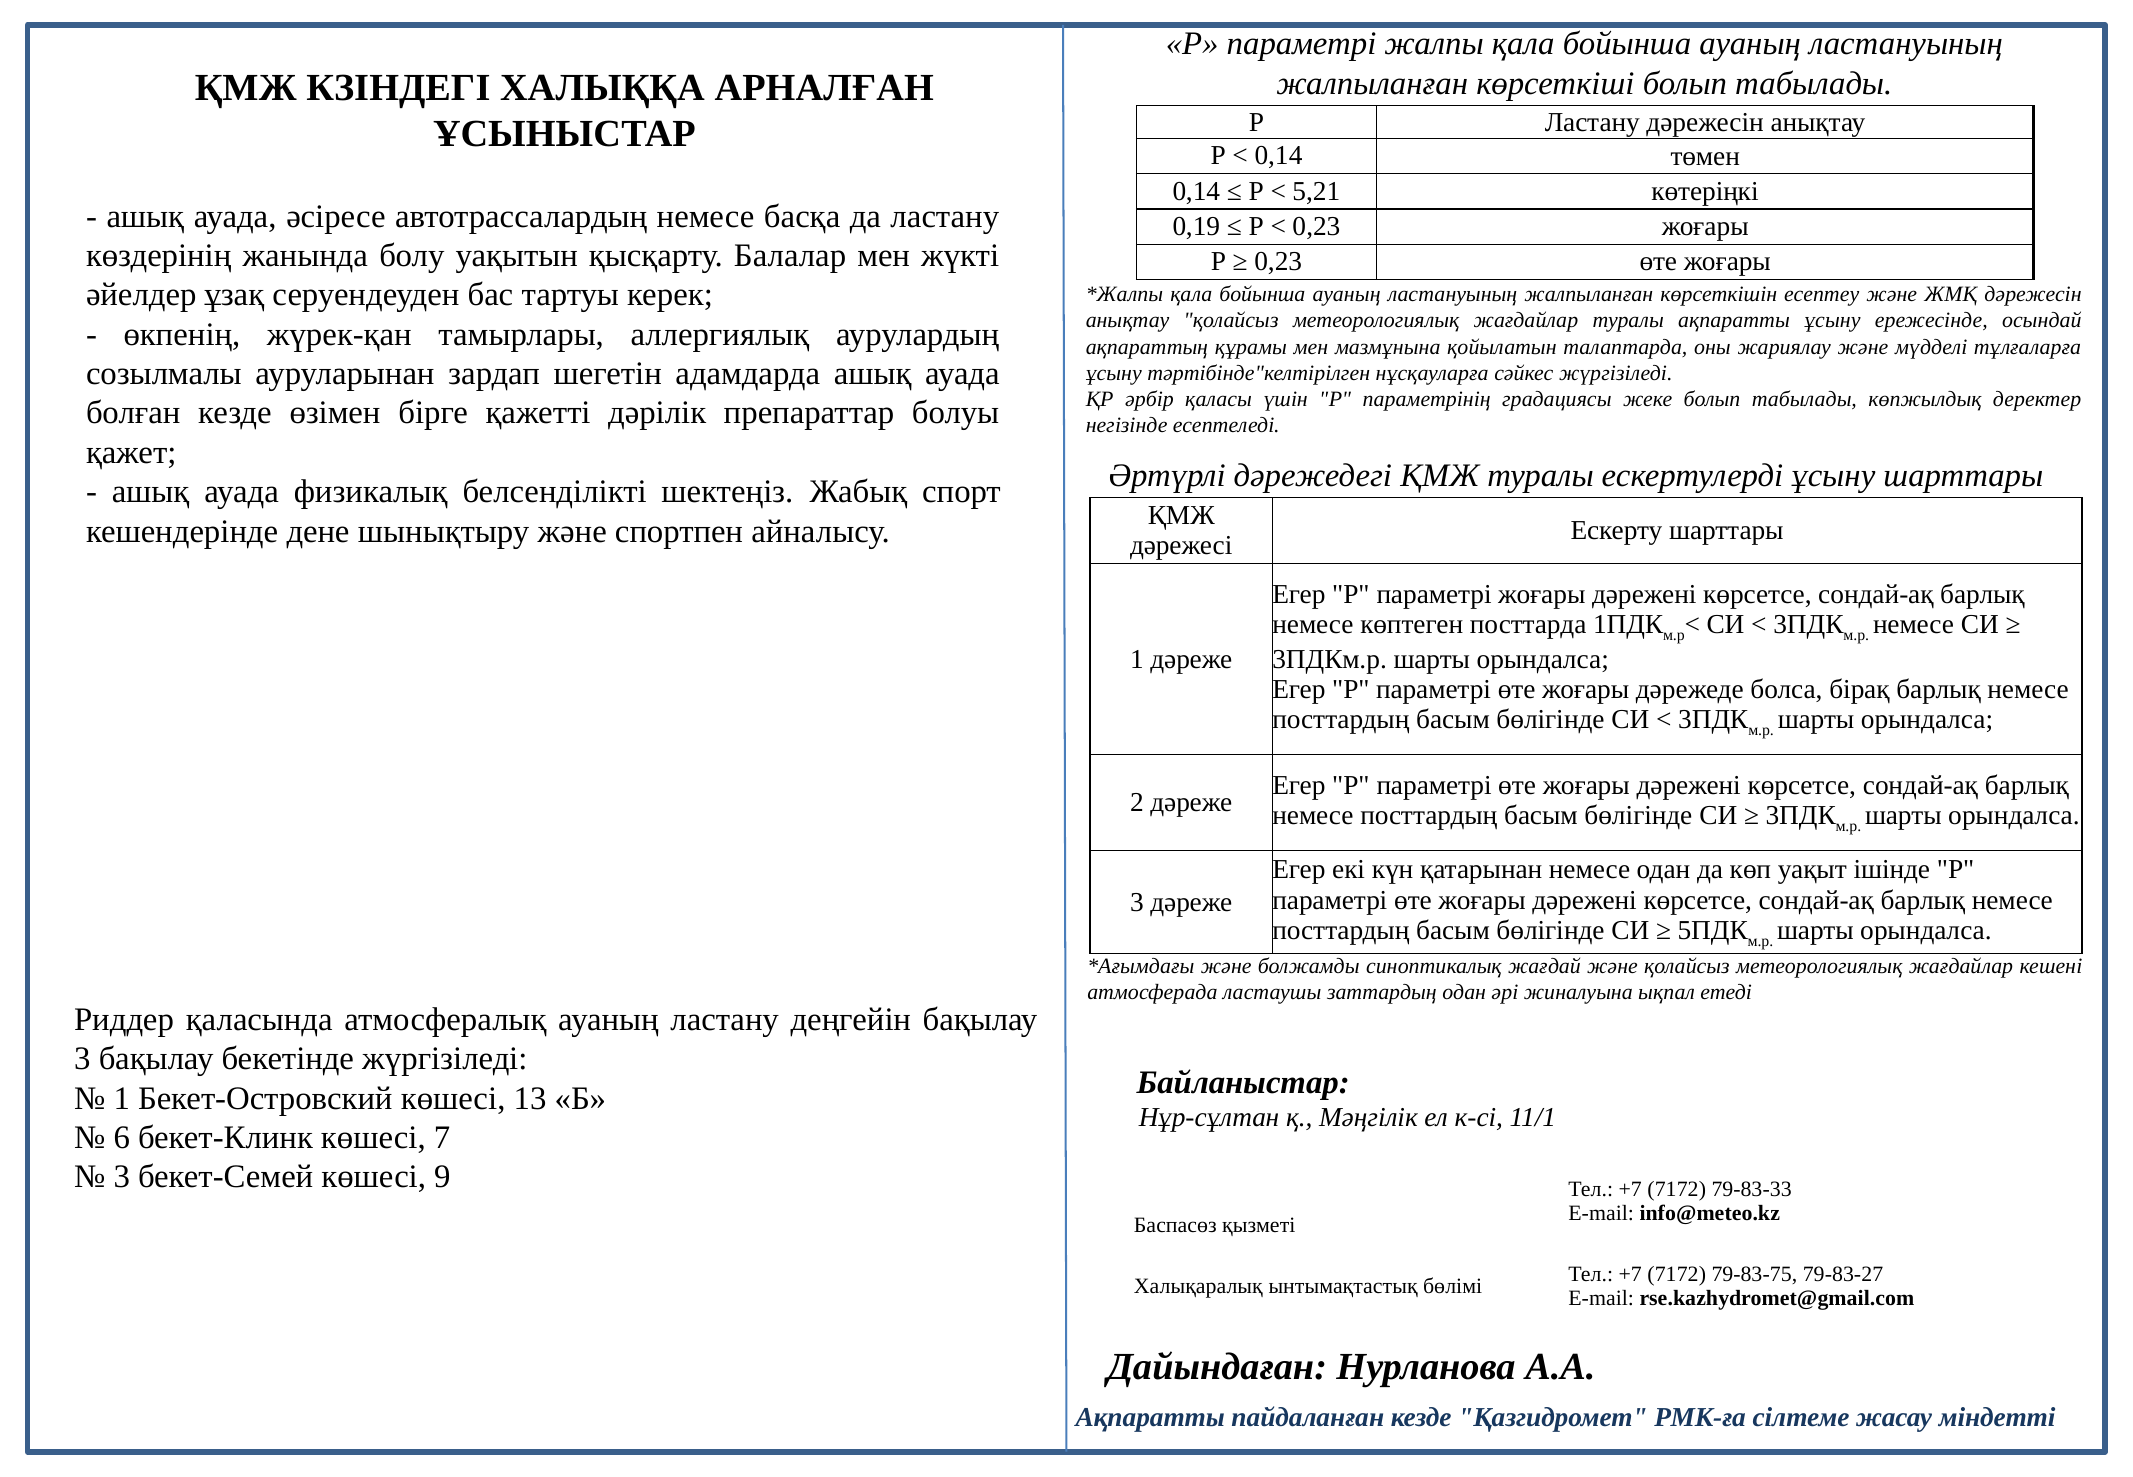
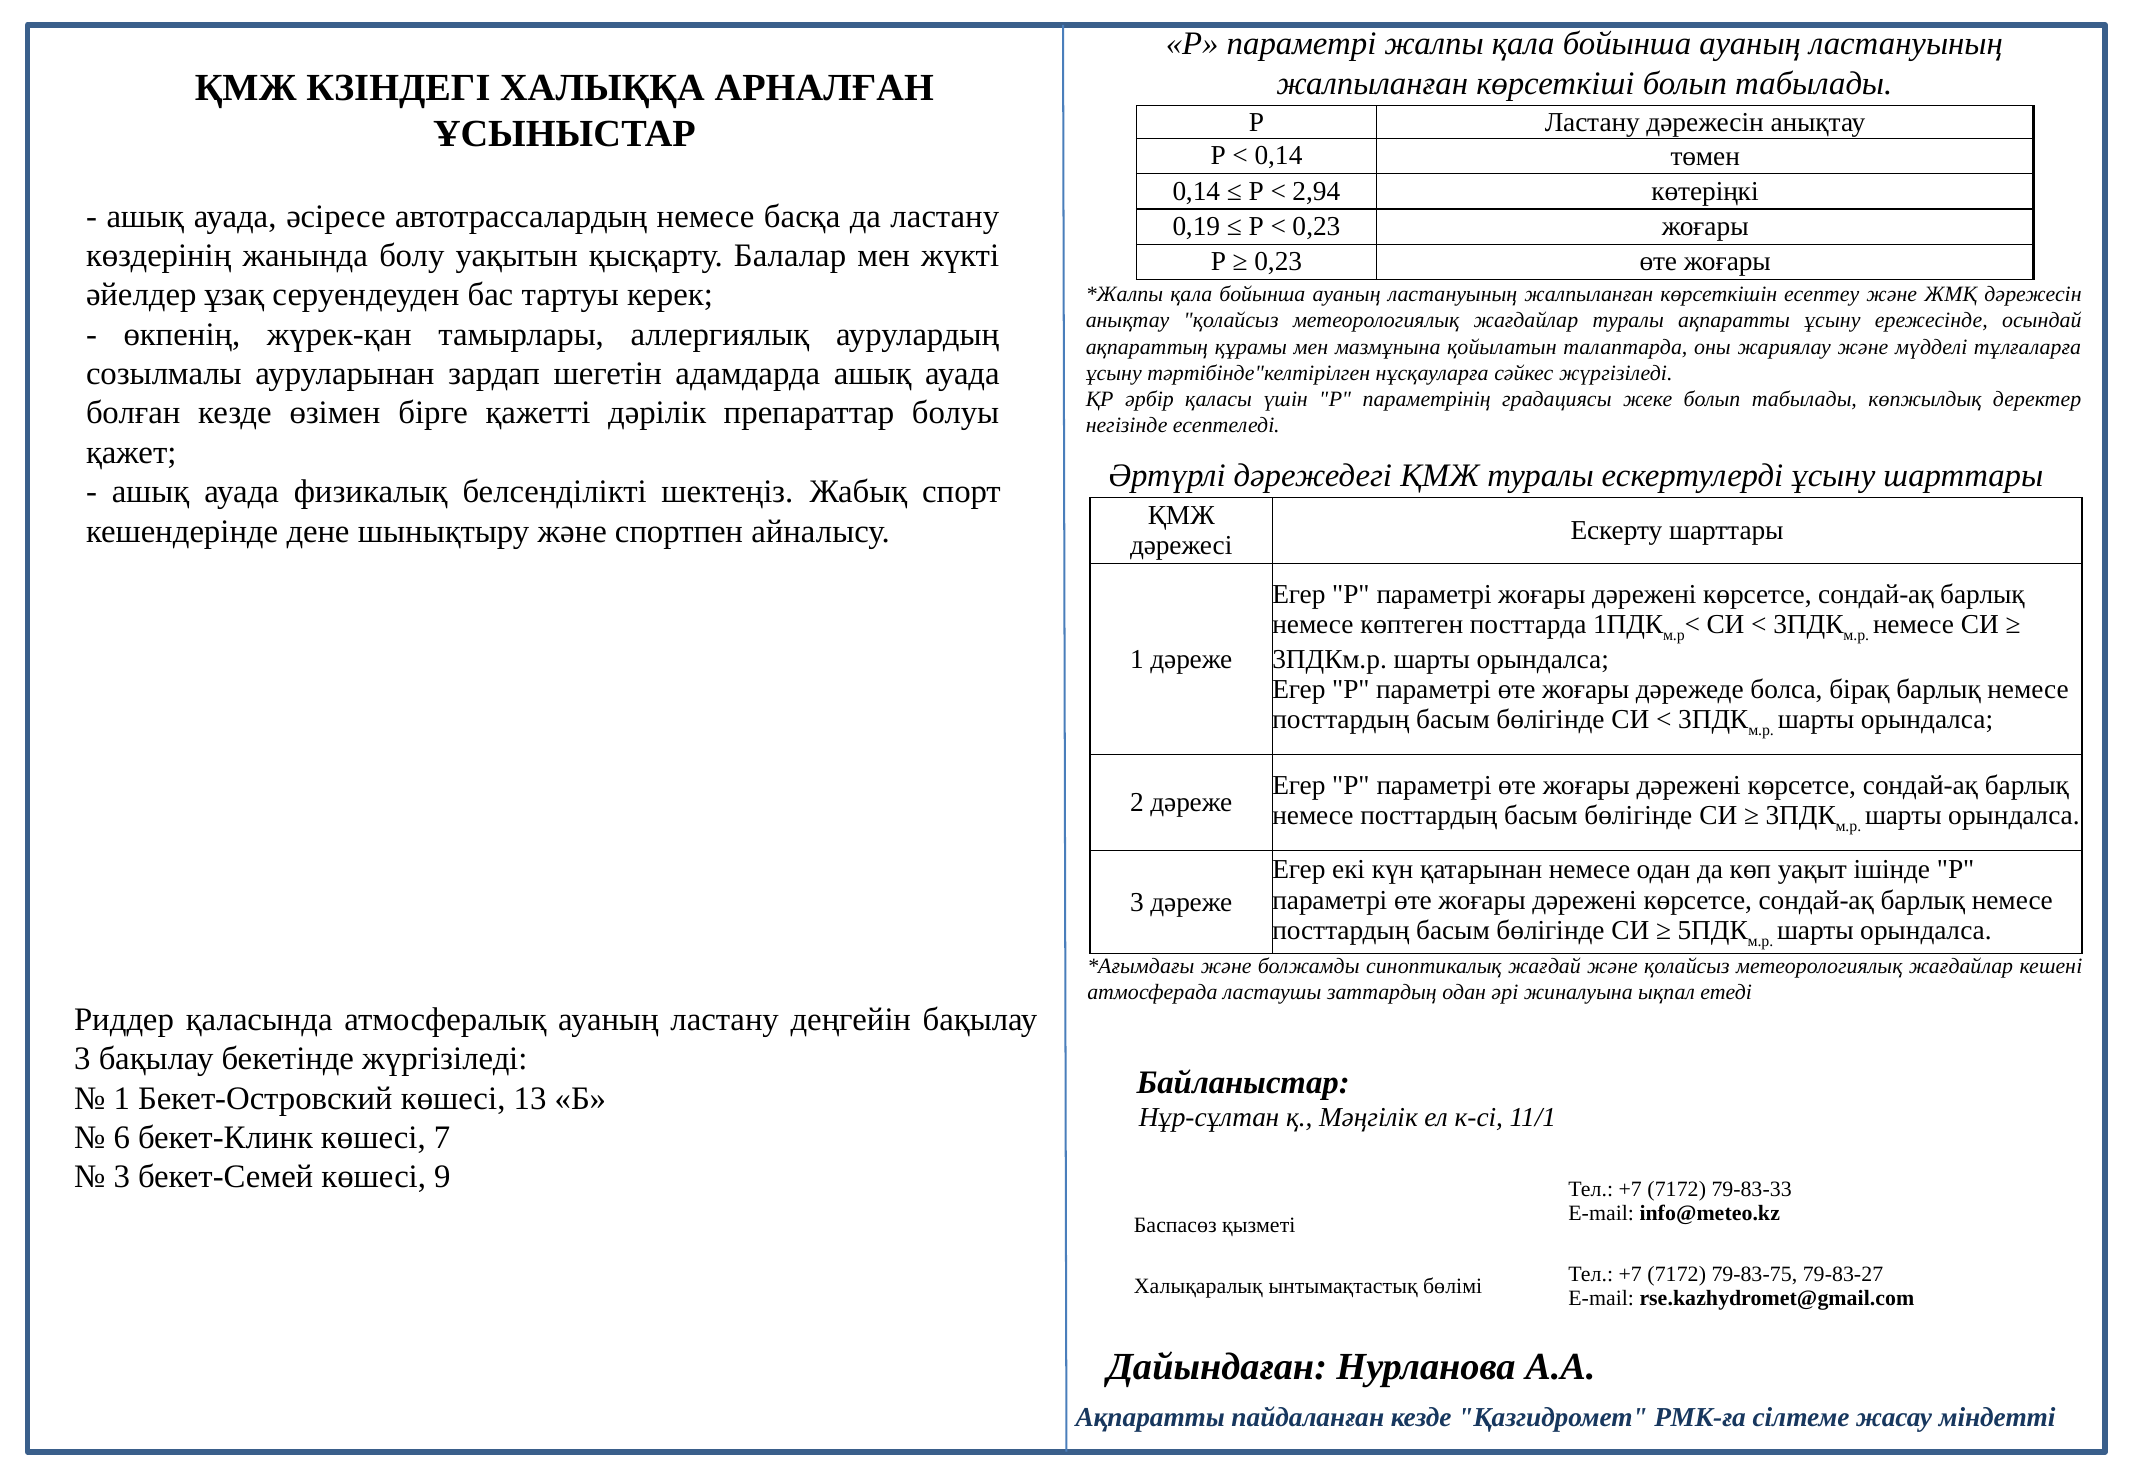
5,21: 5,21 -> 2,94 (1316, 191)
